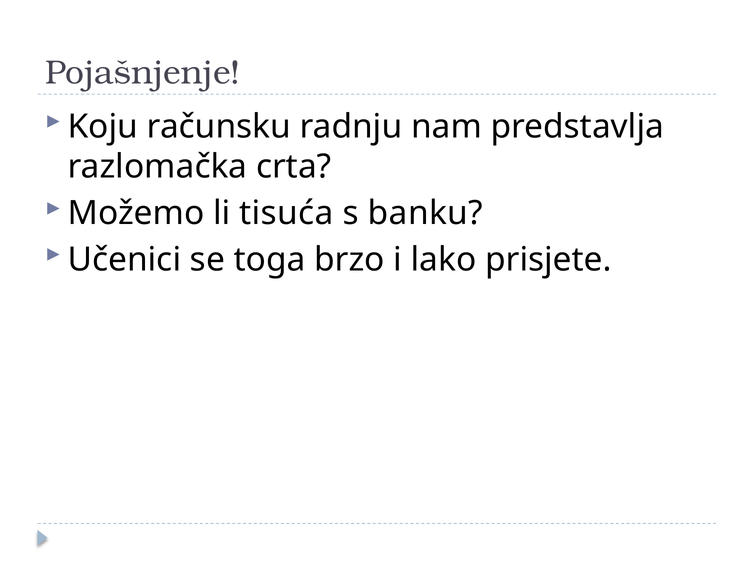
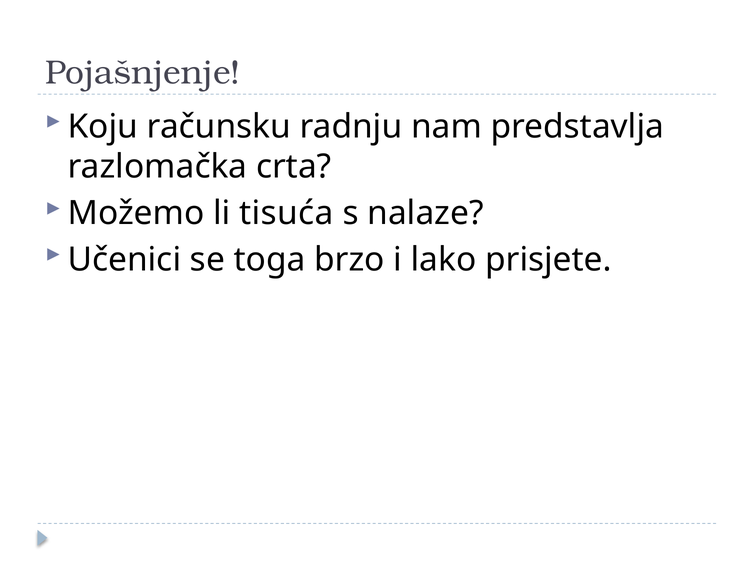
banku: banku -> nalaze (426, 213)
